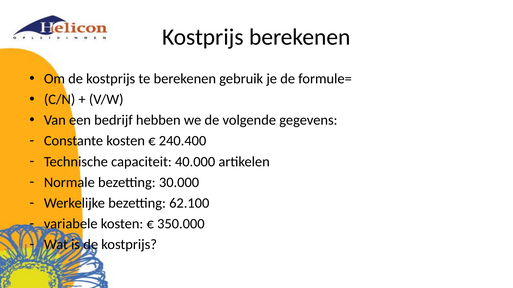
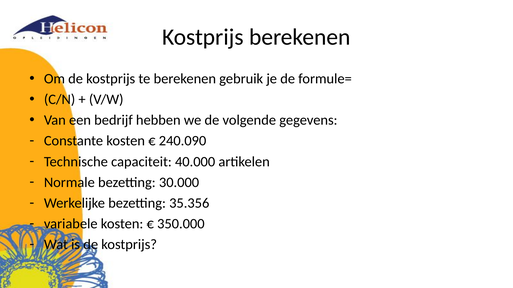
240.400: 240.400 -> 240.090 (183, 141)
62.100: 62.100 -> 35.356 (189, 203)
